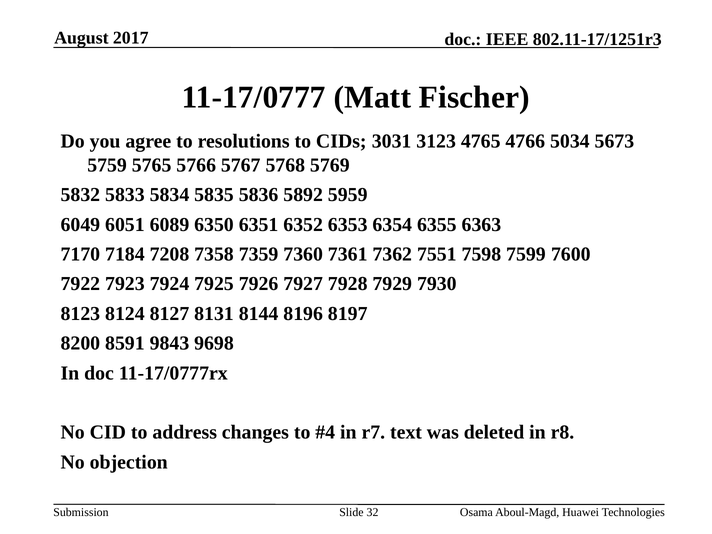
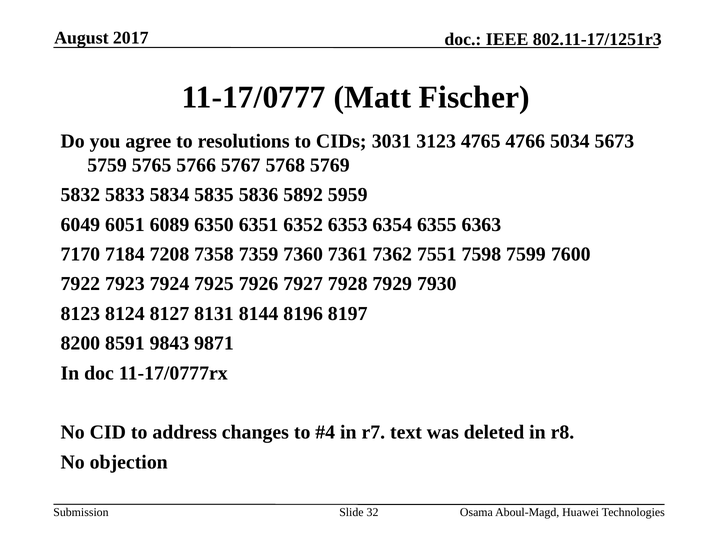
9698: 9698 -> 9871 (214, 343)
